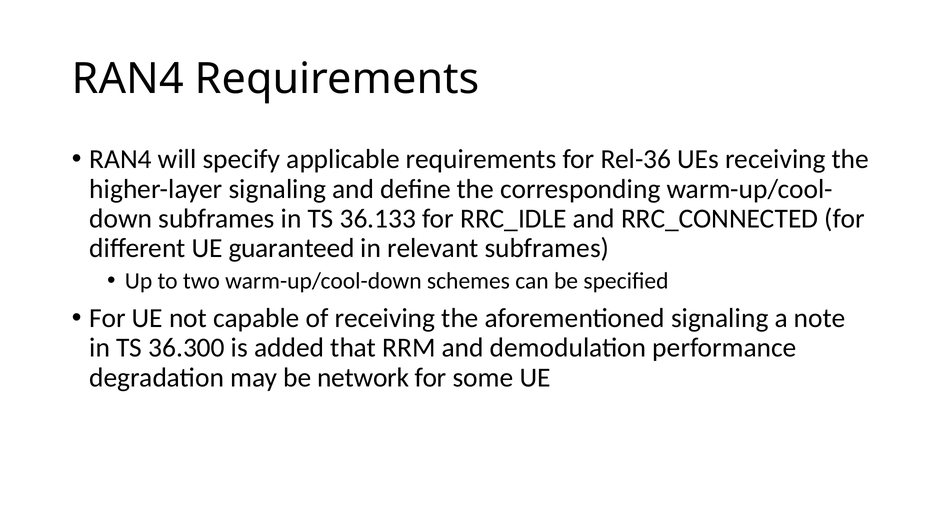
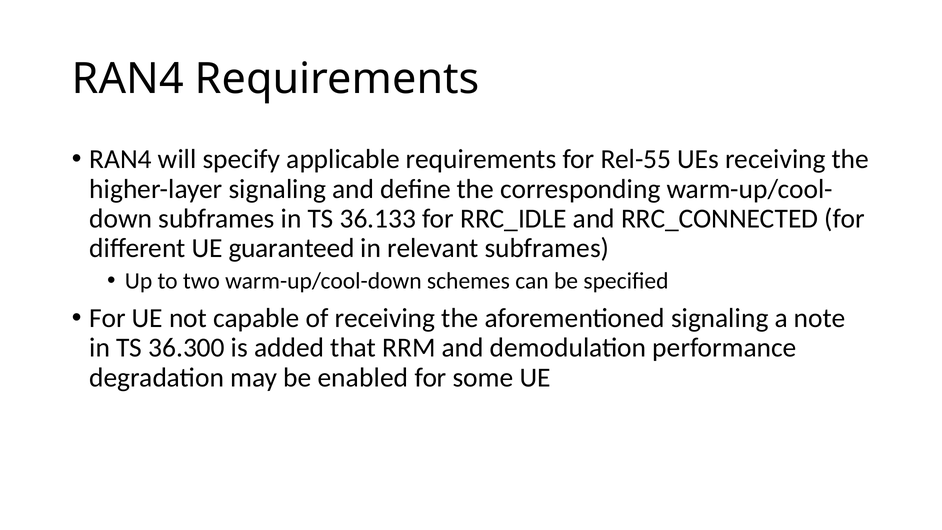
Rel-36: Rel-36 -> Rel-55 (636, 159)
network: network -> enabled (363, 377)
